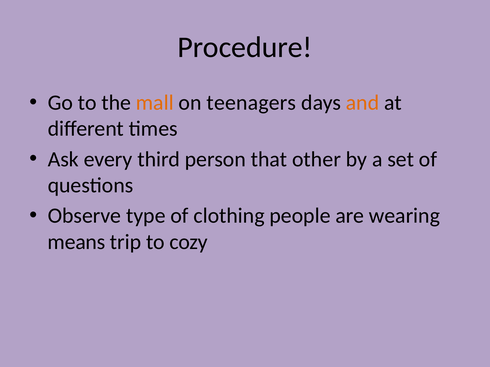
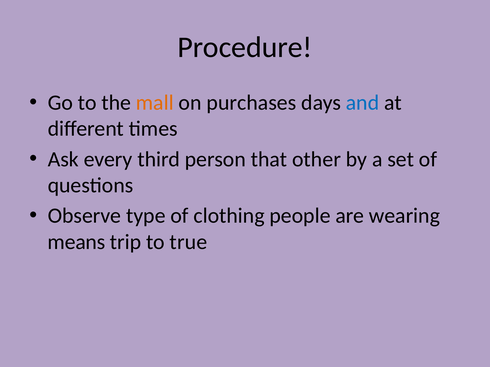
teenagers: teenagers -> purchases (251, 103)
and colour: orange -> blue (362, 103)
cozy: cozy -> true (188, 242)
